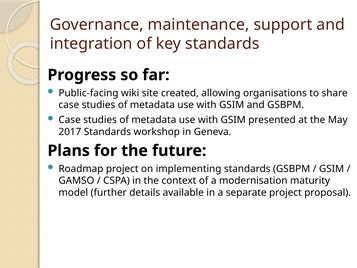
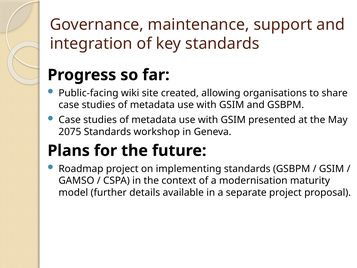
2017: 2017 -> 2075 (70, 132)
